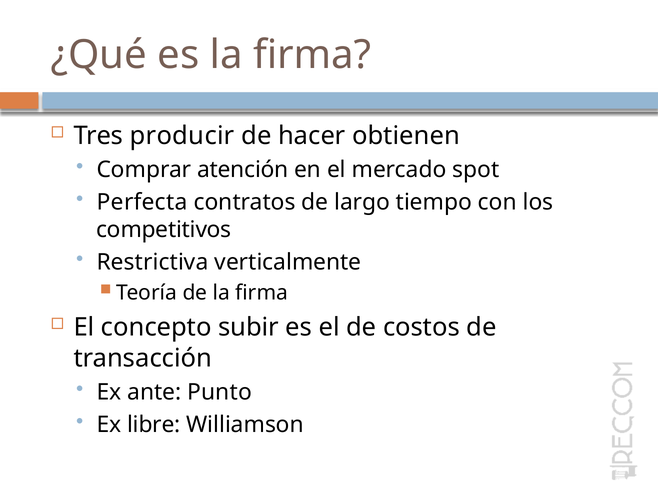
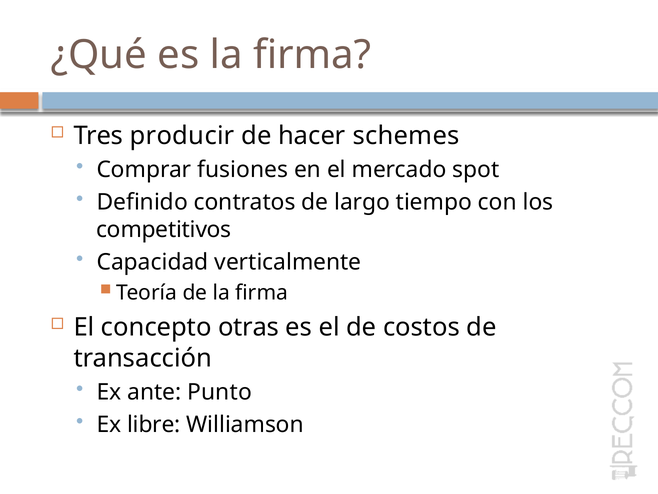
obtienen: obtienen -> schemes (406, 136)
atención: atención -> fusiones (243, 169)
Perfecta: Perfecta -> Definido (142, 202)
Restrictiva: Restrictiva -> Capacidad (153, 262)
subir: subir -> otras (249, 327)
